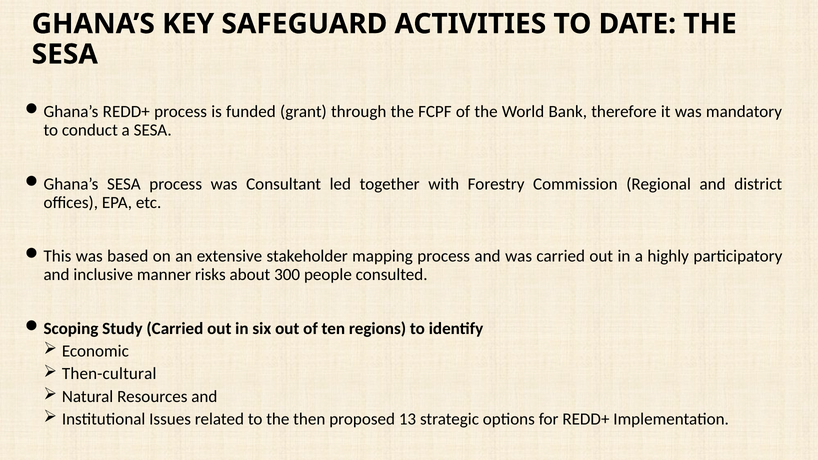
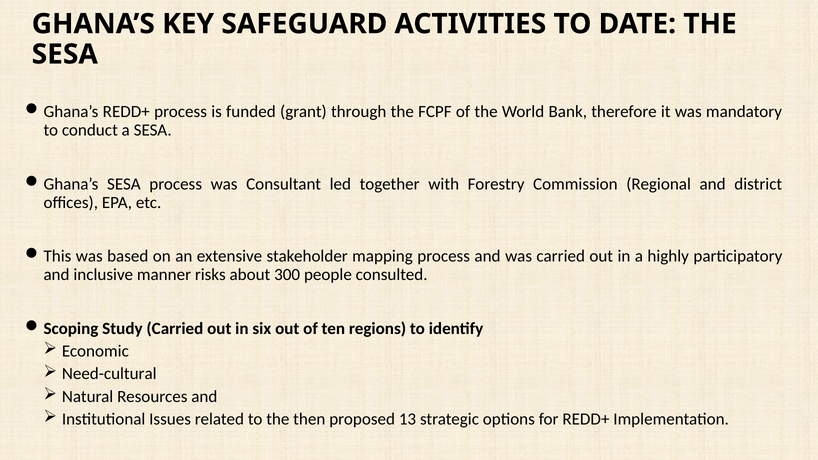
Then-cultural: Then-cultural -> Need-cultural (109, 374)
